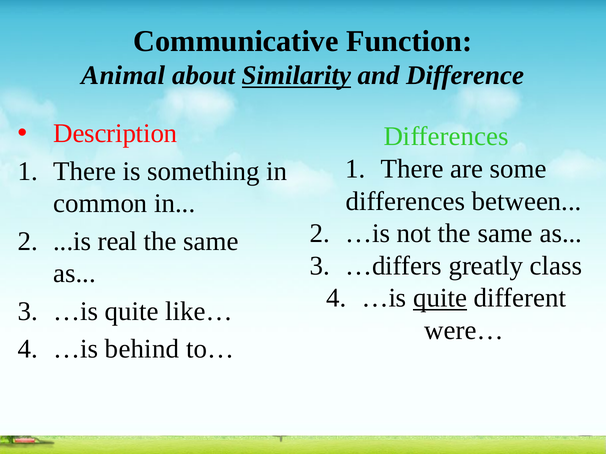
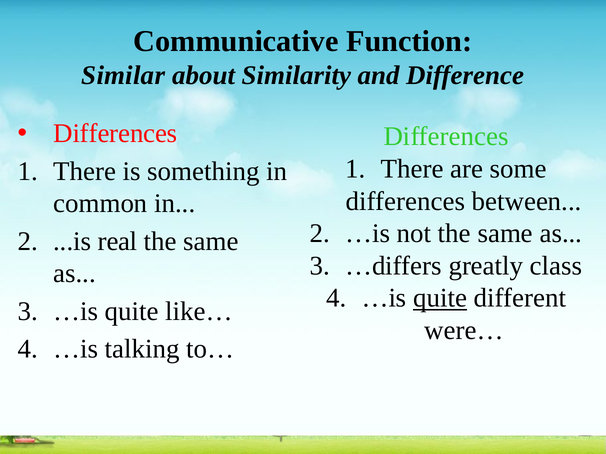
Animal: Animal -> Similar (123, 76)
Similarity underline: present -> none (296, 76)
Description: Description -> Differences (115, 134)
behind: behind -> talking (142, 349)
